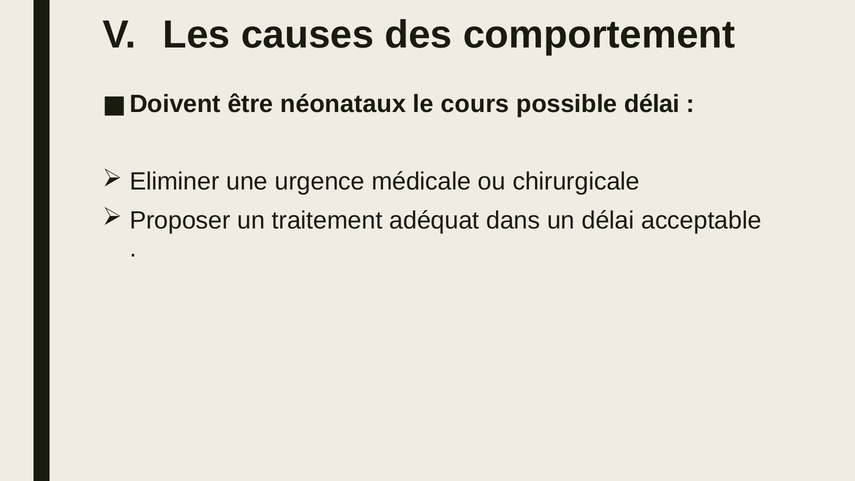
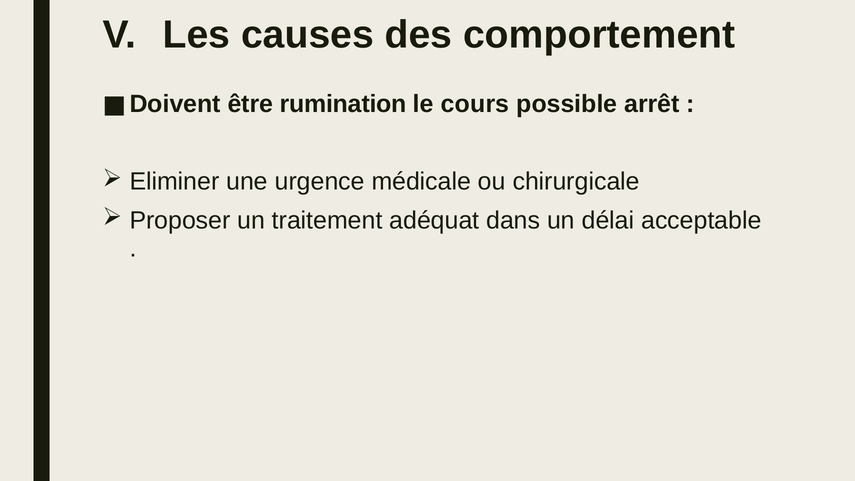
néonataux: néonataux -> rumination (343, 104)
possible délai: délai -> arrêt (652, 104)
